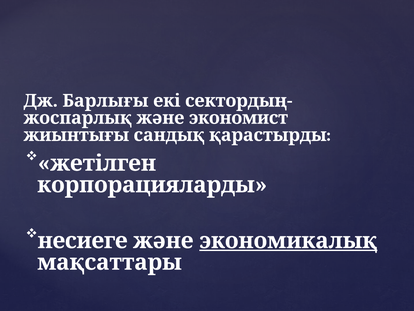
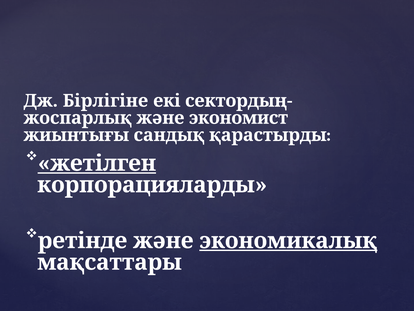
Барлығы: Барлығы -> Бірлігіне (105, 101)
жетілген underline: none -> present (97, 163)
несиеге: несиеге -> ретінде (83, 240)
